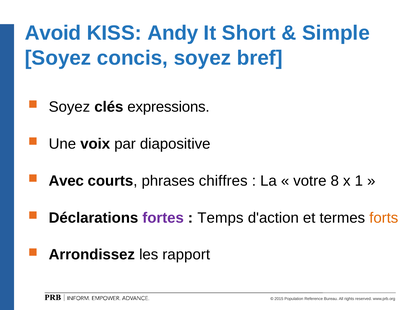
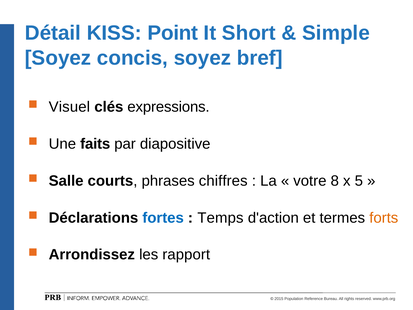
Avoid: Avoid -> Détail (53, 33)
Andy: Andy -> Point (173, 33)
Soyez: Soyez -> Visuel (69, 107)
voix: voix -> faits (95, 144)
Avec: Avec -> Salle (66, 181)
1: 1 -> 5 (359, 181)
fortes colour: purple -> blue (163, 218)
